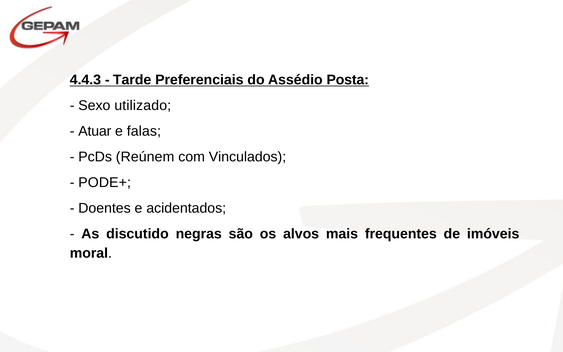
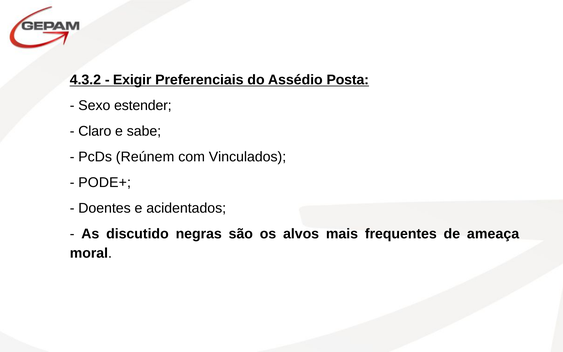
4.4.3: 4.4.3 -> 4.3.2 (85, 80)
Tarde: Tarde -> Exigir (132, 80)
utilizado: utilizado -> estender (143, 105)
Atuar: Atuar -> Claro (95, 131)
falas: falas -> sabe (144, 131)
imóveis: imóveis -> ameaça (493, 234)
